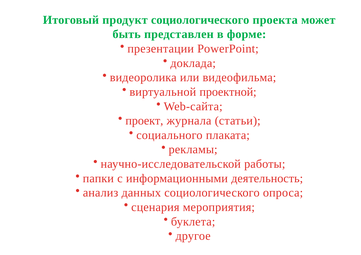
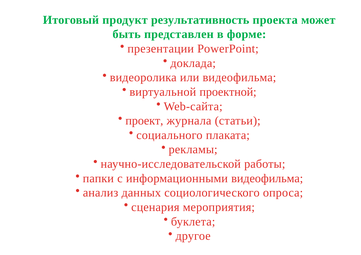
продукт социологического: социологического -> результативность (200, 20)
информационными деятельность: деятельность -> видеофильма (267, 178)
